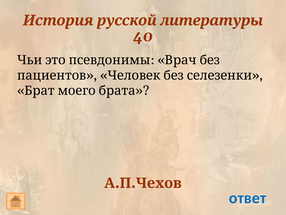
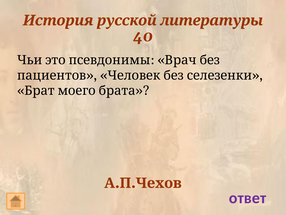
ответ colour: blue -> purple (248, 198)
